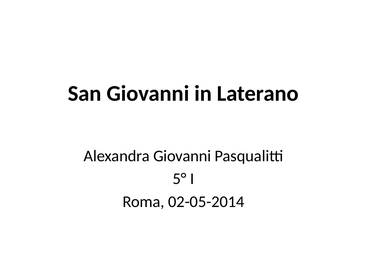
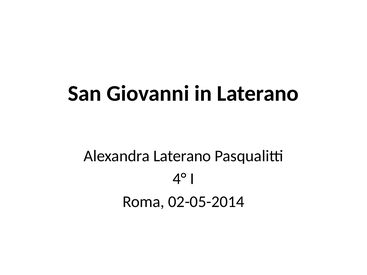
Alexandra Giovanni: Giovanni -> Laterano (182, 156)
5°: 5° -> 4° (180, 179)
